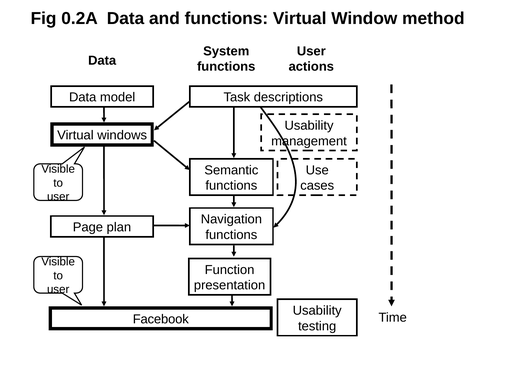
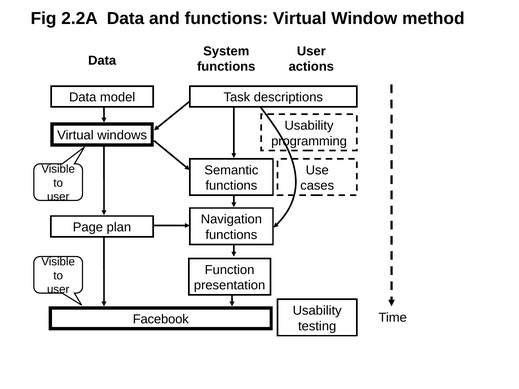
0.2A: 0.2A -> 2.2A (80, 19)
management: management -> programming (309, 141)
